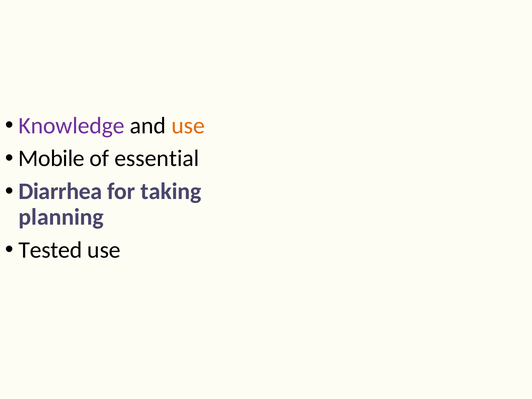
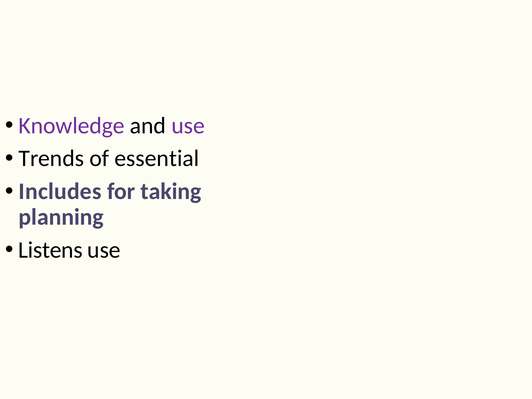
use colour: orange -> purple (188, 126)
Mobile: Mobile -> Trends (51, 158)
Diarrhea: Diarrhea -> Includes (60, 191)
Tested: Tested -> Listens (50, 250)
